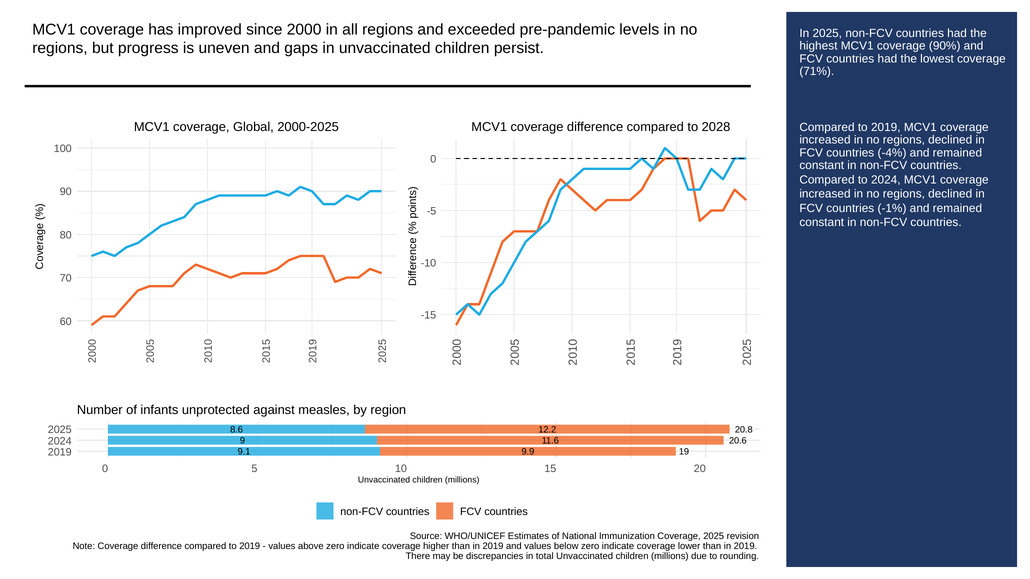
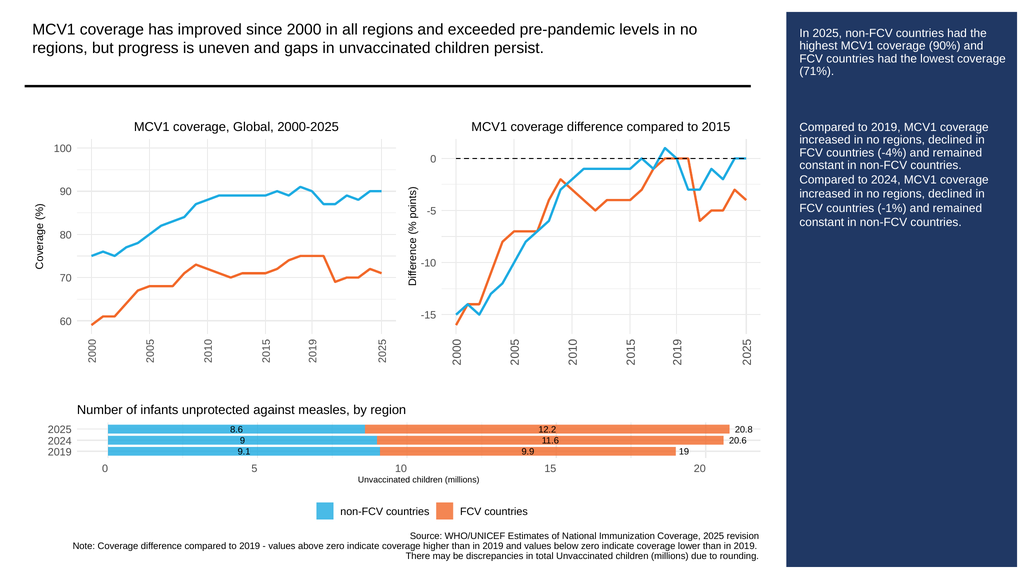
2028: 2028 -> 2015 (716, 127)
